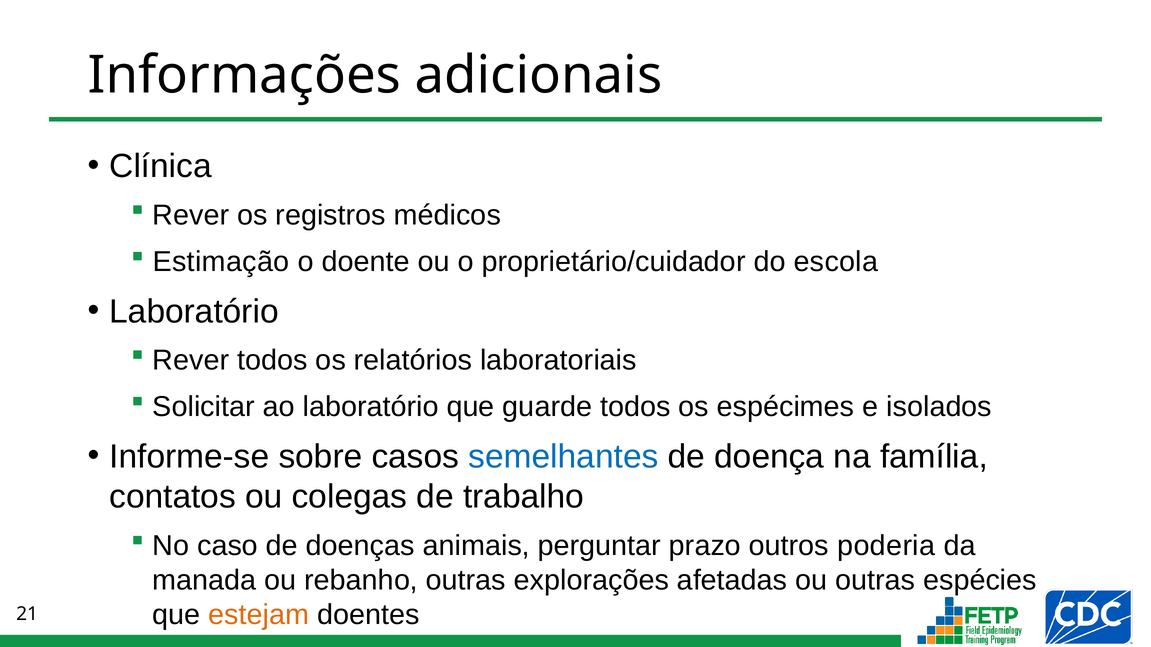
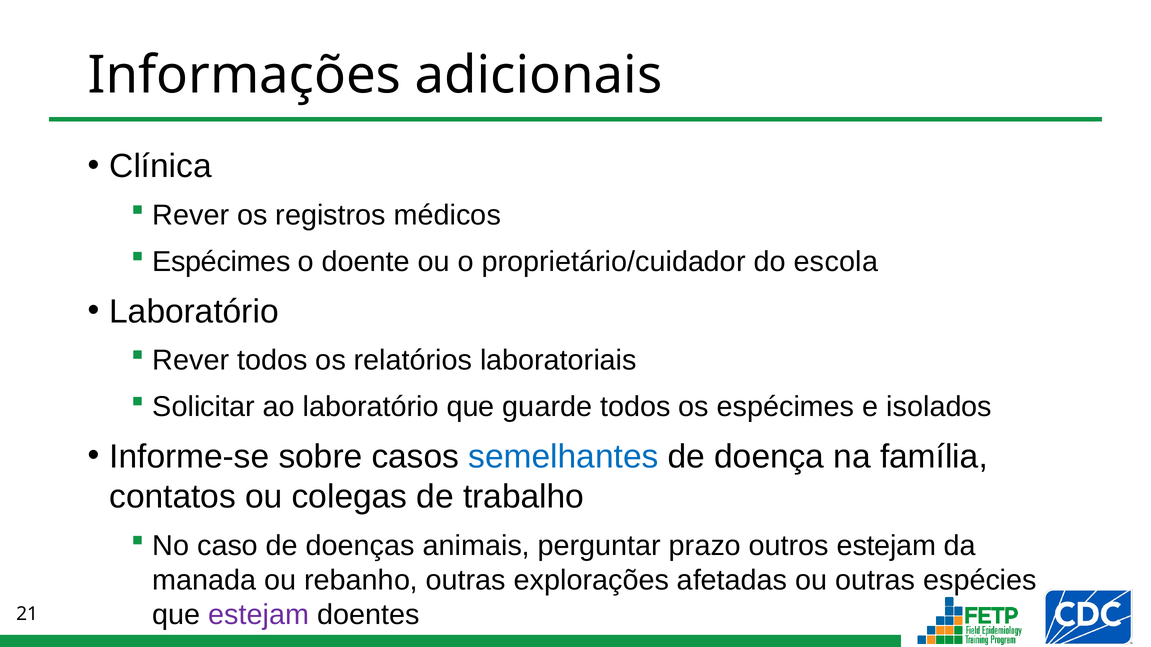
Estimação: Estimação -> Espécimes (221, 262)
outros poderia: poderia -> estejam (886, 546)
estejam colour: orange -> purple (259, 615)
